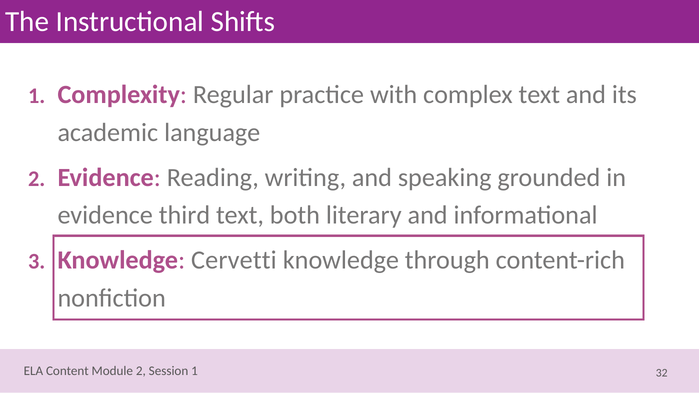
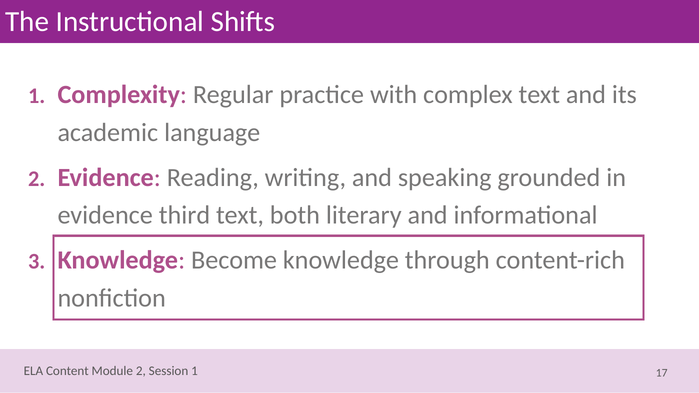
Cervetti: Cervetti -> Become (234, 260)
32: 32 -> 17 (662, 373)
